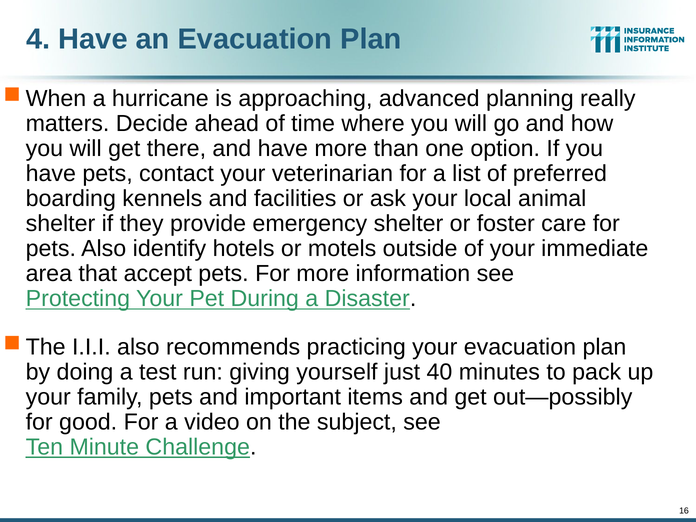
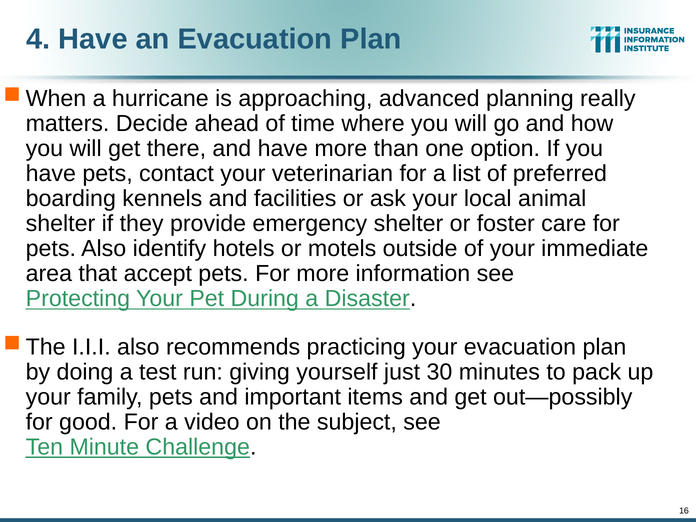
40: 40 -> 30 (439, 372)
